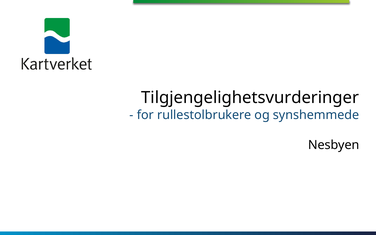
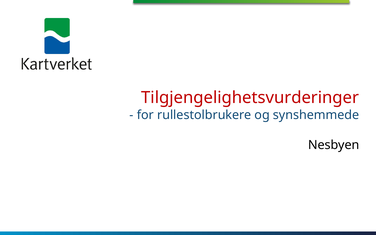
Tilgjengelighetsvurderinger colour: black -> red (250, 98)
